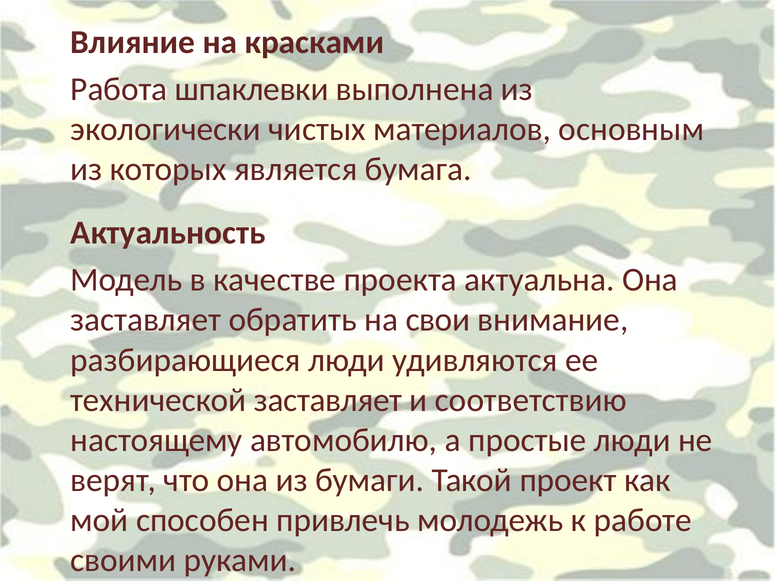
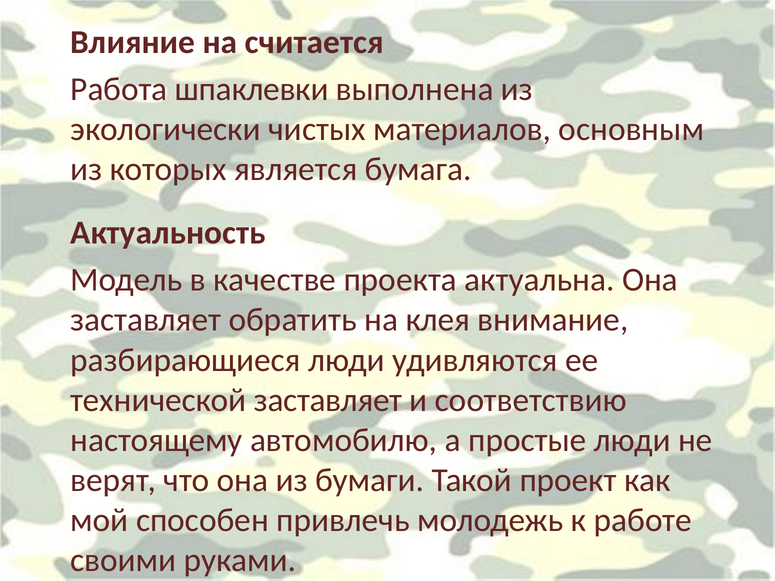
красками: красками -> считается (314, 42)
свои: свои -> клея (438, 320)
